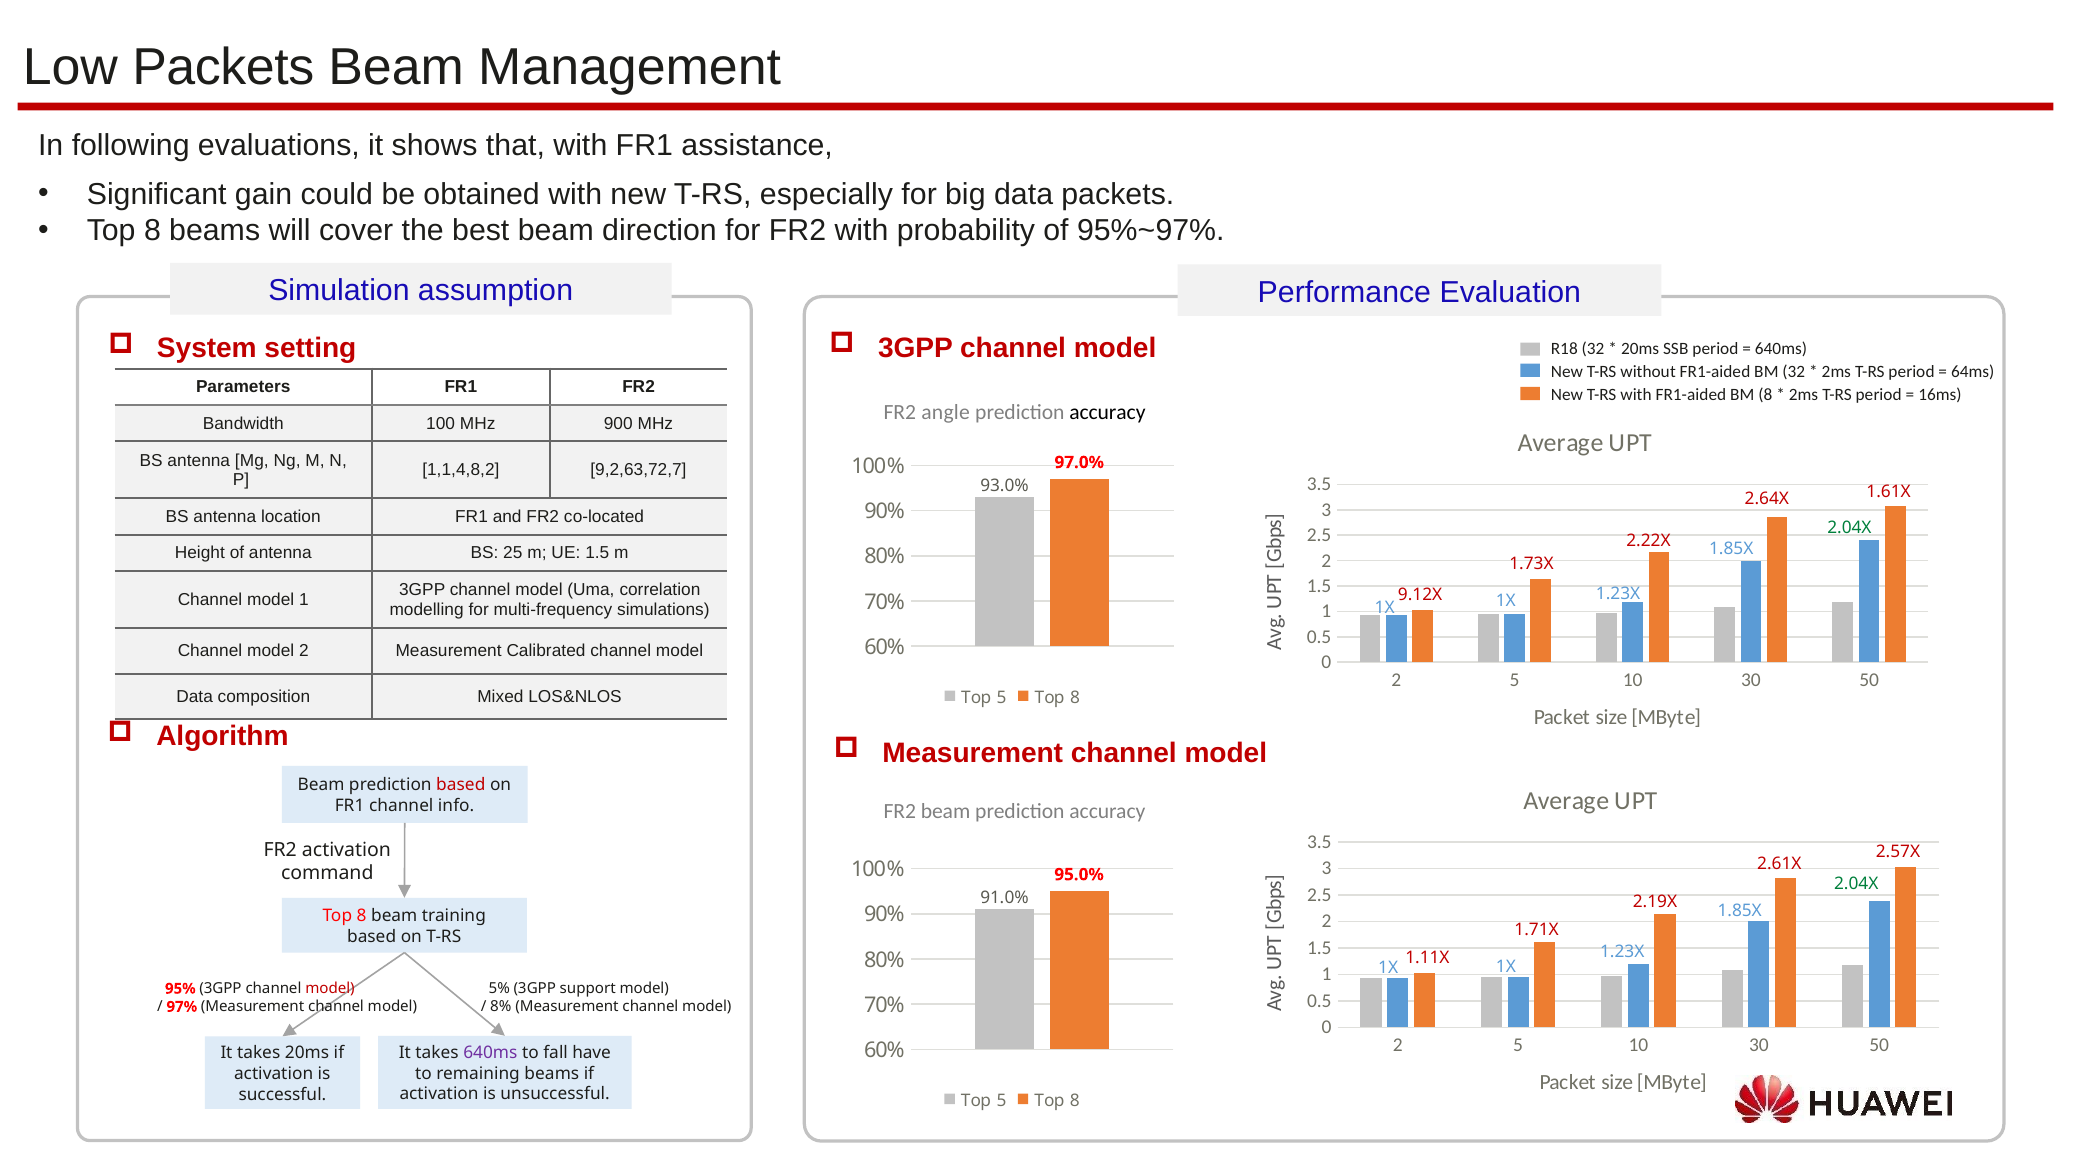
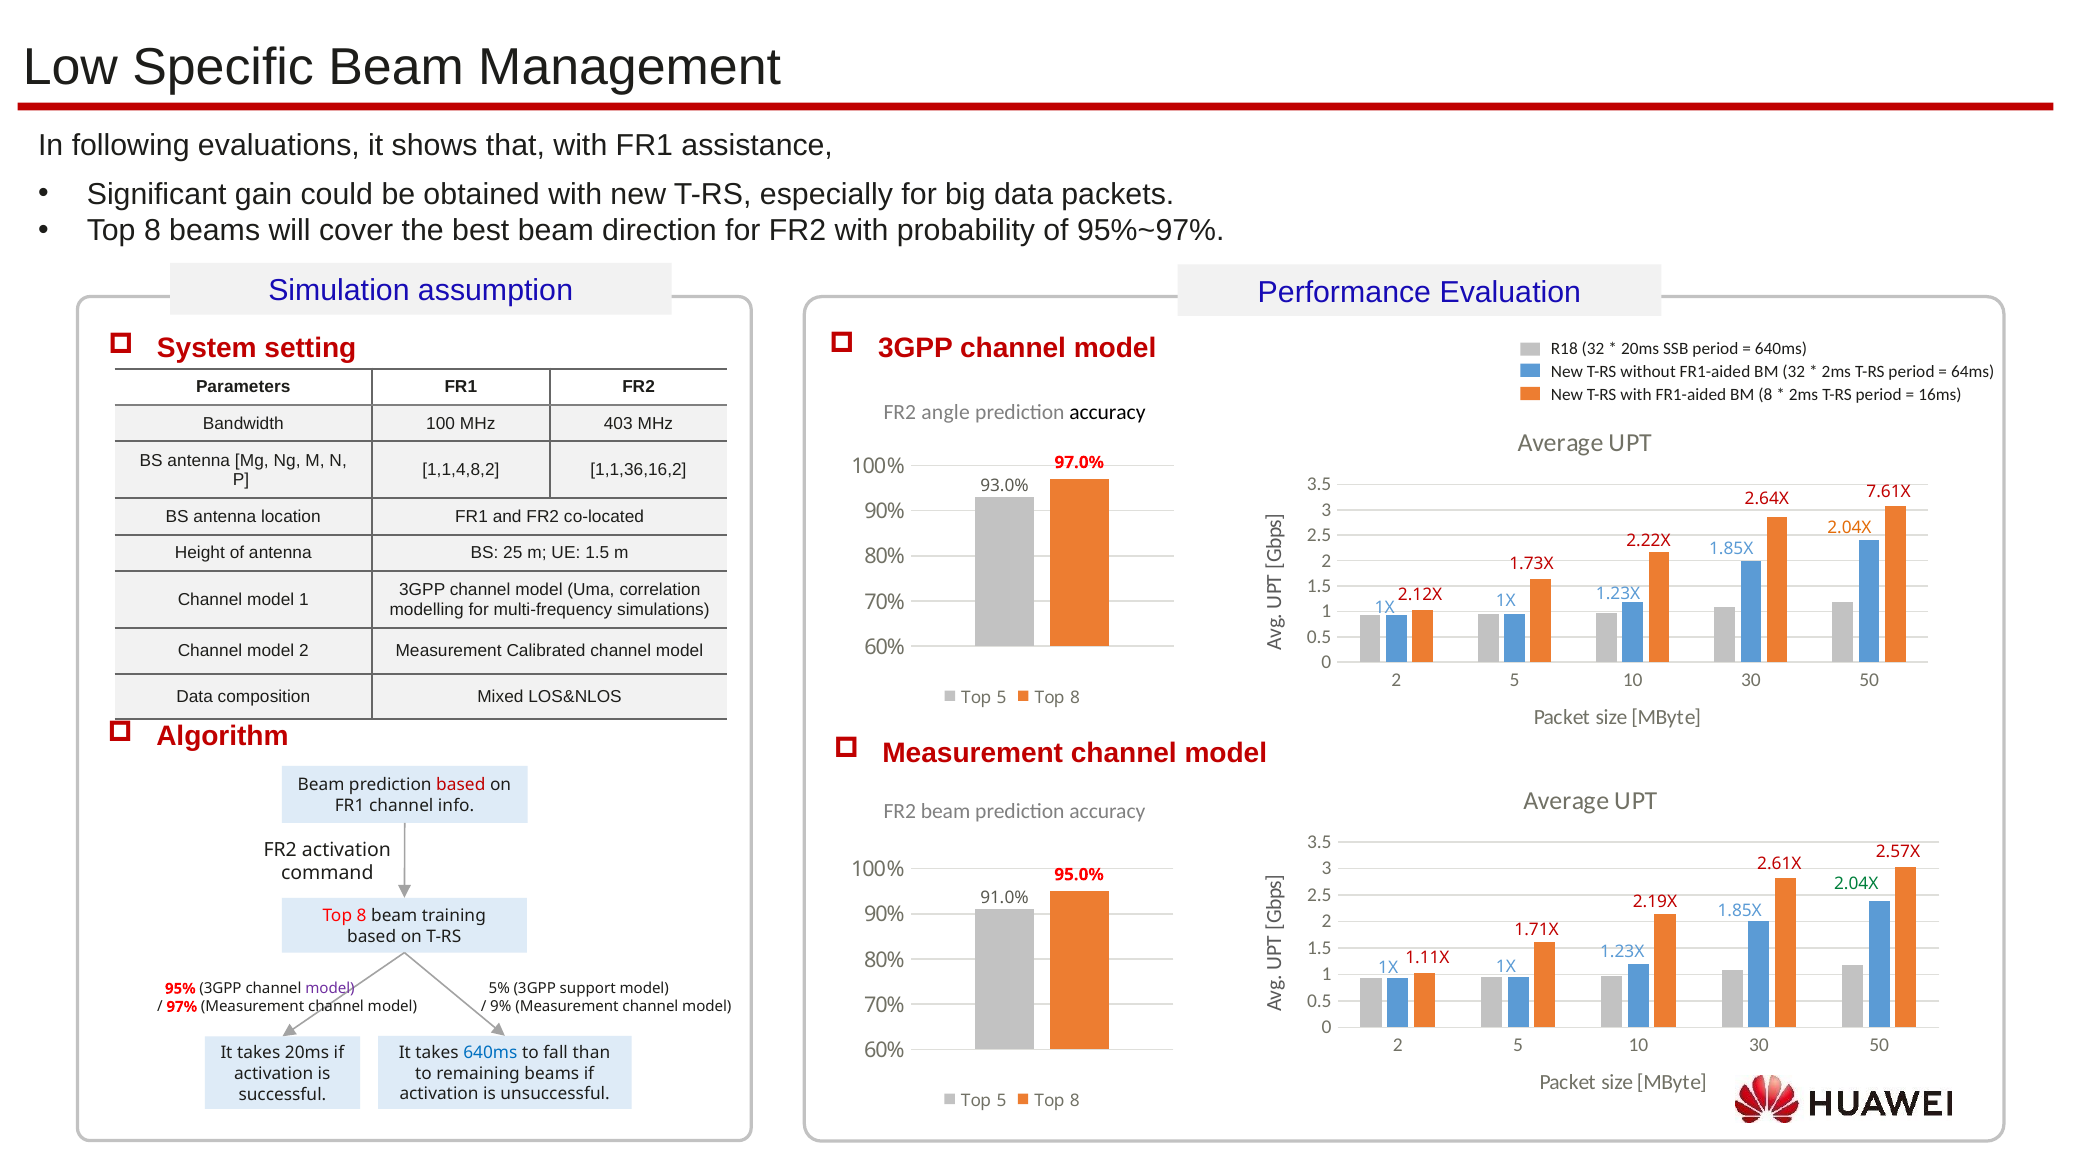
Low Packets: Packets -> Specific (223, 67)
900: 900 -> 403 (618, 424)
9,2,63,72,7: 9,2,63,72,7 -> 1,1,36,16,2 (638, 470)
1.61X: 1.61X -> 7.61X (1889, 491)
2.04X colour: green -> orange (1849, 528)
9.12X: 9.12X -> 2.12X (1420, 595)
model colour: red -> purple (330, 989)
8%: 8% -> 9% (501, 1007)
640ms colour: purple -> blue (490, 1053)
have: have -> than (591, 1053)
